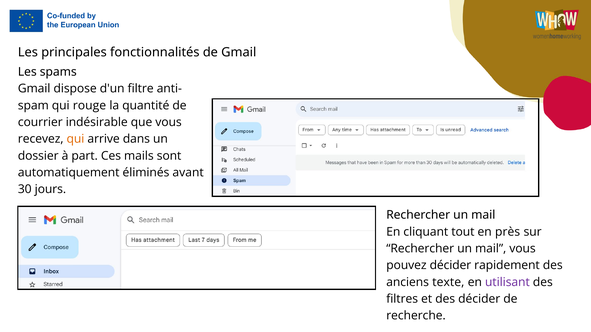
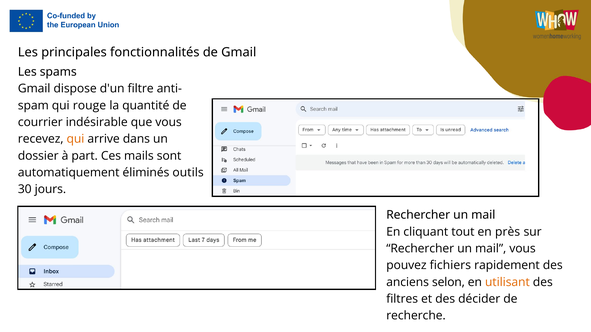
avant: avant -> outils (188, 173)
pouvez décider: décider -> fichiers (450, 266)
texte: texte -> selon (448, 283)
utilisant colour: purple -> orange (507, 283)
